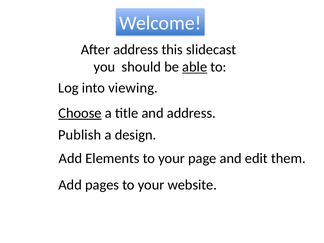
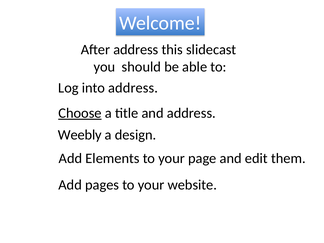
able underline: present -> none (195, 67)
into viewing: viewing -> address (133, 88)
Publish: Publish -> Weebly (80, 135)
